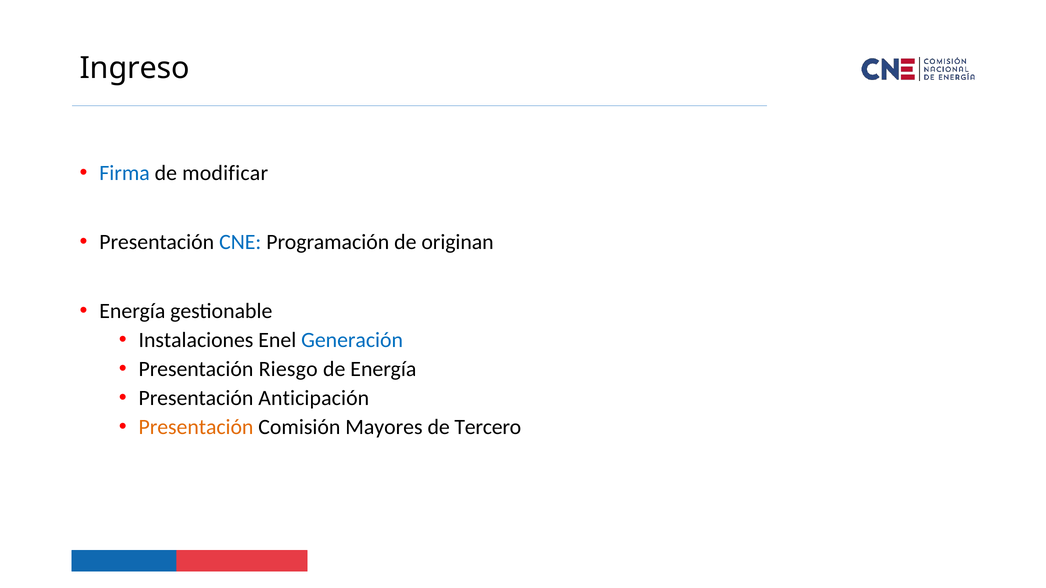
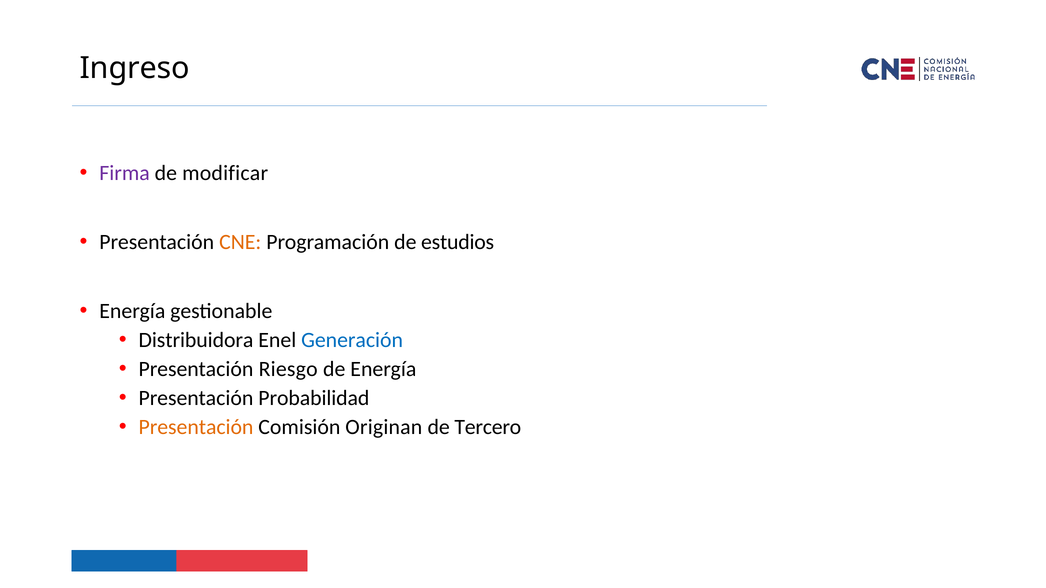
Firma colour: blue -> purple (125, 173)
CNE colour: blue -> orange (240, 242)
originan: originan -> estudios (458, 242)
Instalaciones: Instalaciones -> Distribuidora (196, 340)
Anticipación: Anticipación -> Probabilidad (314, 398)
Mayores: Mayores -> Originan (384, 427)
